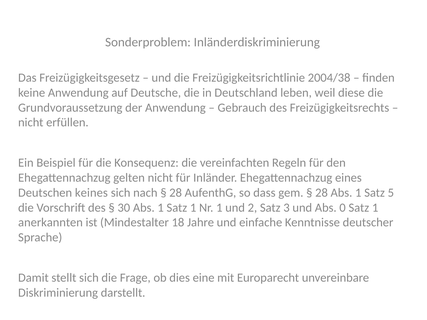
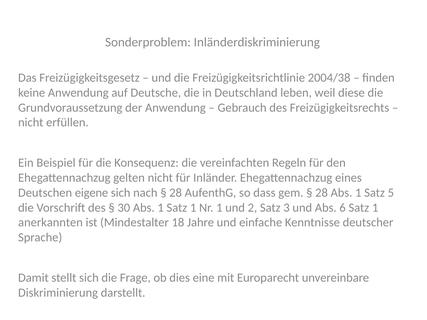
keines: keines -> eigene (92, 193)
0: 0 -> 6 (343, 208)
